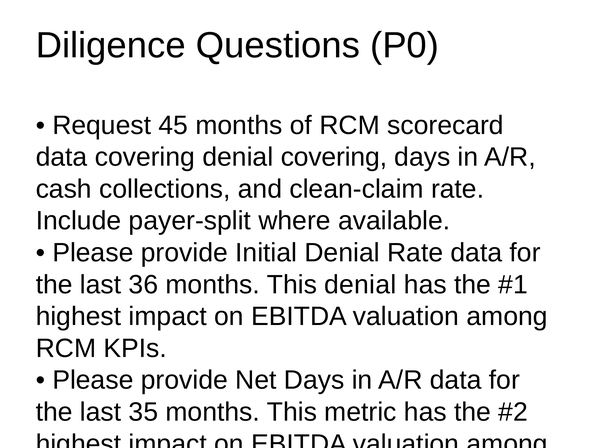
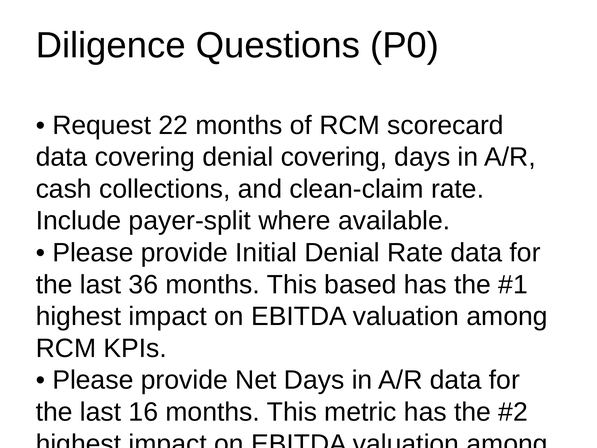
45: 45 -> 22 (173, 125)
This denial: denial -> based (360, 284)
35: 35 -> 16 (143, 412)
